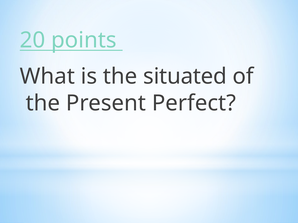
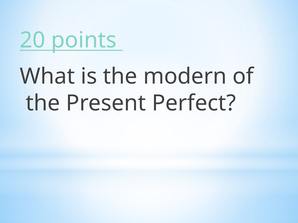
situated: situated -> modern (185, 76)
